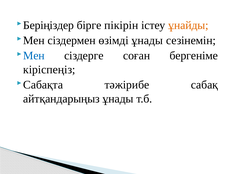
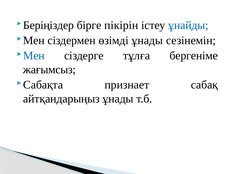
ұнайды colour: orange -> blue (188, 25)
соған: соған -> тұлға (137, 56)
кіріспеңіз: кіріспеңіз -> жағымсыз (49, 70)
тәжірибе: тәжірибе -> признает (127, 85)
